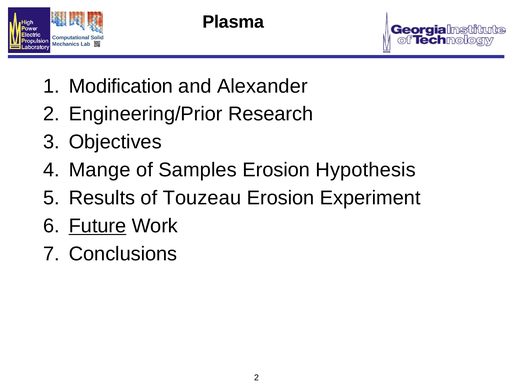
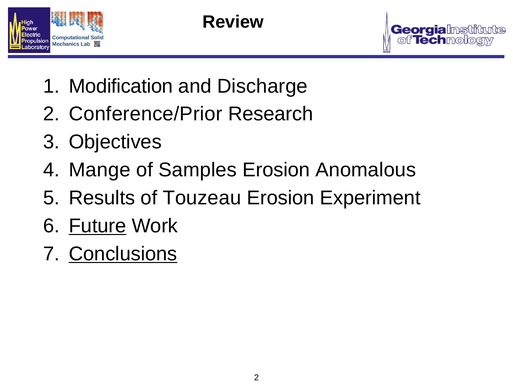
Plasma: Plasma -> Review (233, 22)
Alexander: Alexander -> Discharge (262, 86)
Engineering/Prior: Engineering/Prior -> Conference/Prior (146, 114)
Hypothesis: Hypothesis -> Anomalous (366, 170)
Conclusions underline: none -> present (123, 254)
